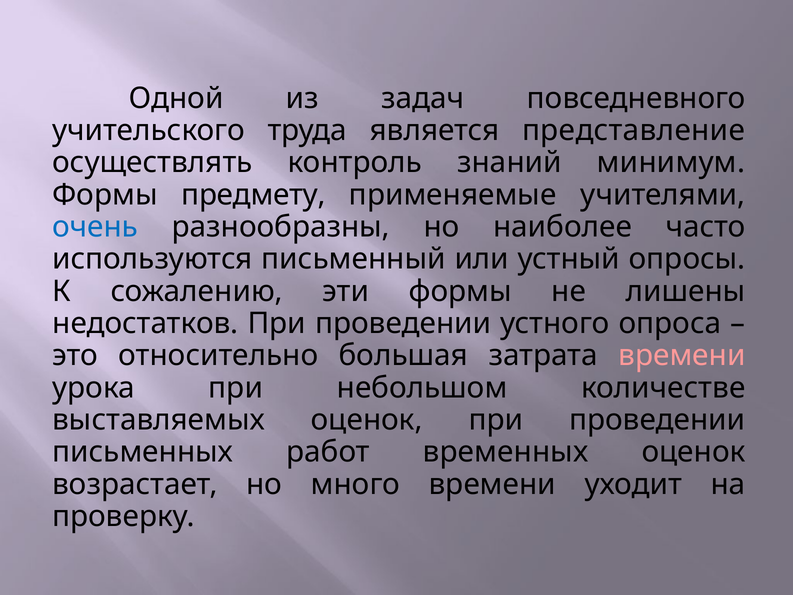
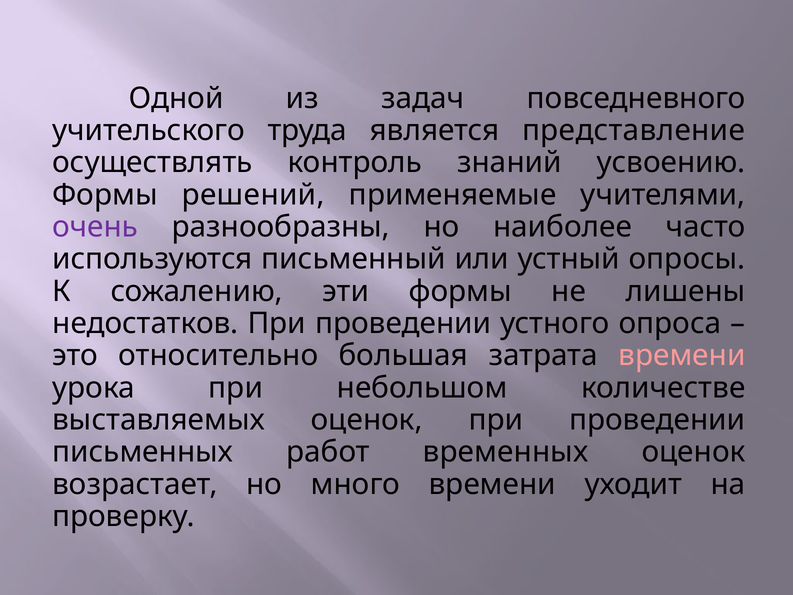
минимум: минимум -> усвоению (671, 162)
предмету: предмету -> решений (253, 195)
очень colour: blue -> purple (95, 227)
